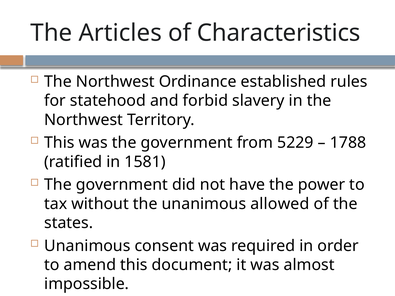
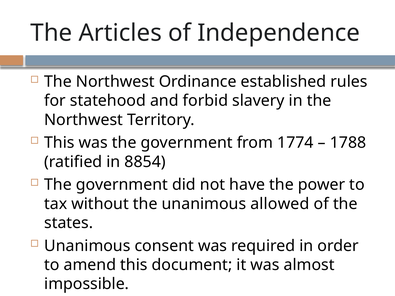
Characteristics: Characteristics -> Independence (279, 33)
5229: 5229 -> 1774 (295, 143)
1581: 1581 -> 8854 (145, 162)
